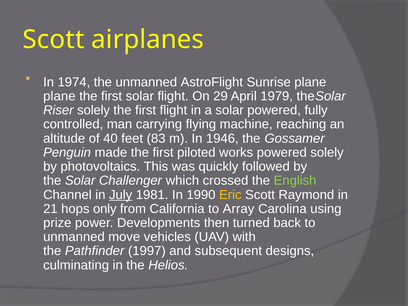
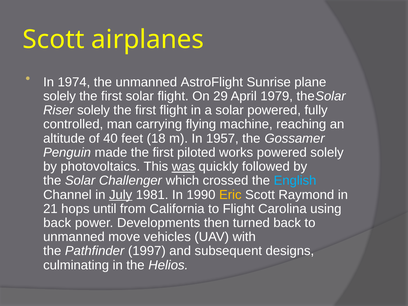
plane: plane -> solely (60, 96)
83: 83 -> 18 (156, 138)
1946: 1946 -> 1957 (222, 138)
was underline: none -> present (183, 167)
English colour: light green -> light blue (295, 181)
only: only -> until (105, 209)
to Array: Array -> Flight (239, 209)
prize: prize -> back (57, 223)
